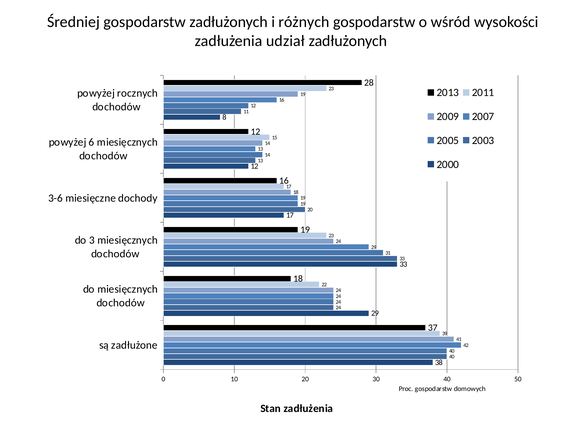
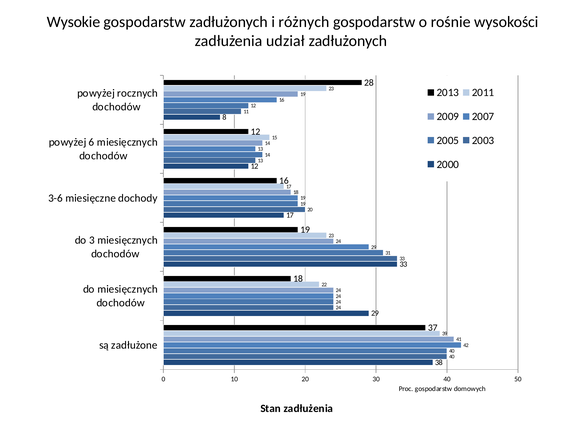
Średniej: Średniej -> Wysokie (74, 22)
wśród: wśród -> rośnie (451, 22)
